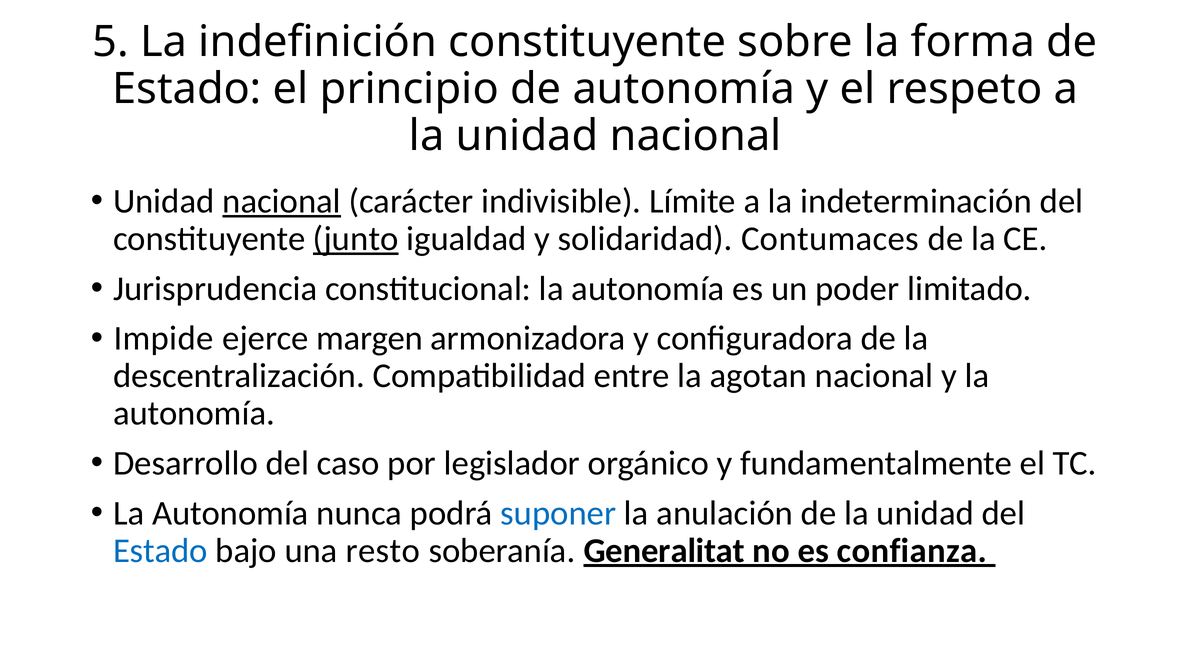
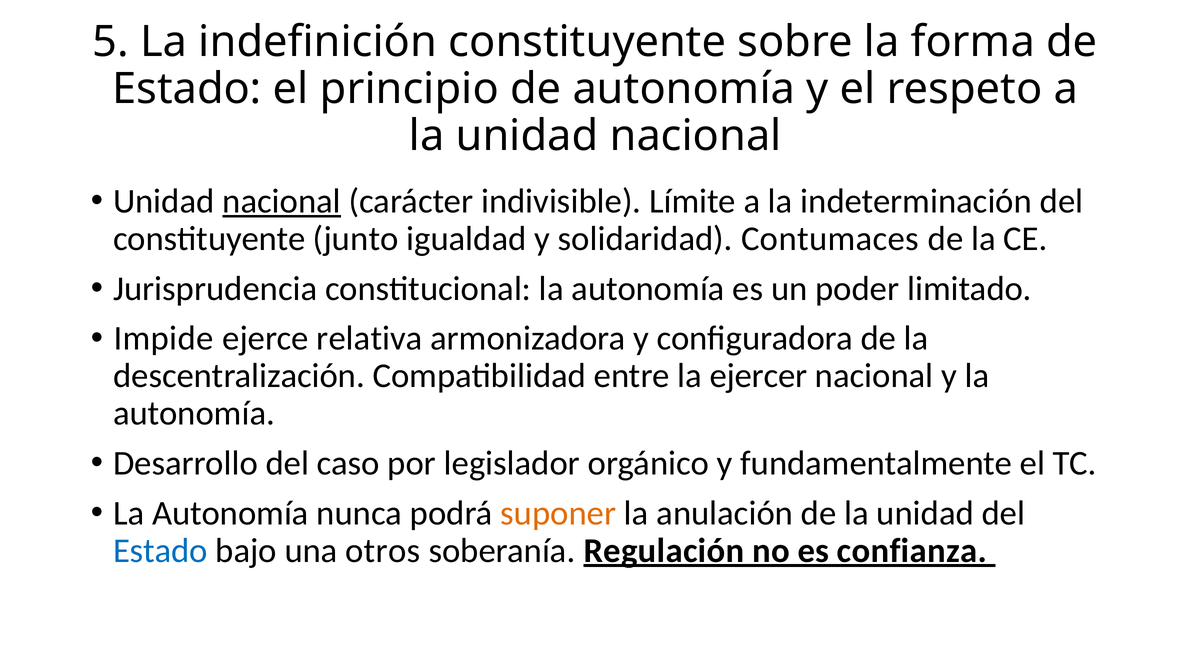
junto underline: present -> none (356, 239)
margen: margen -> relativa (369, 338)
agotan: agotan -> ejercer (759, 376)
suponer colour: blue -> orange (558, 513)
resto: resto -> otros (383, 551)
Generalitat: Generalitat -> Regulación (664, 551)
